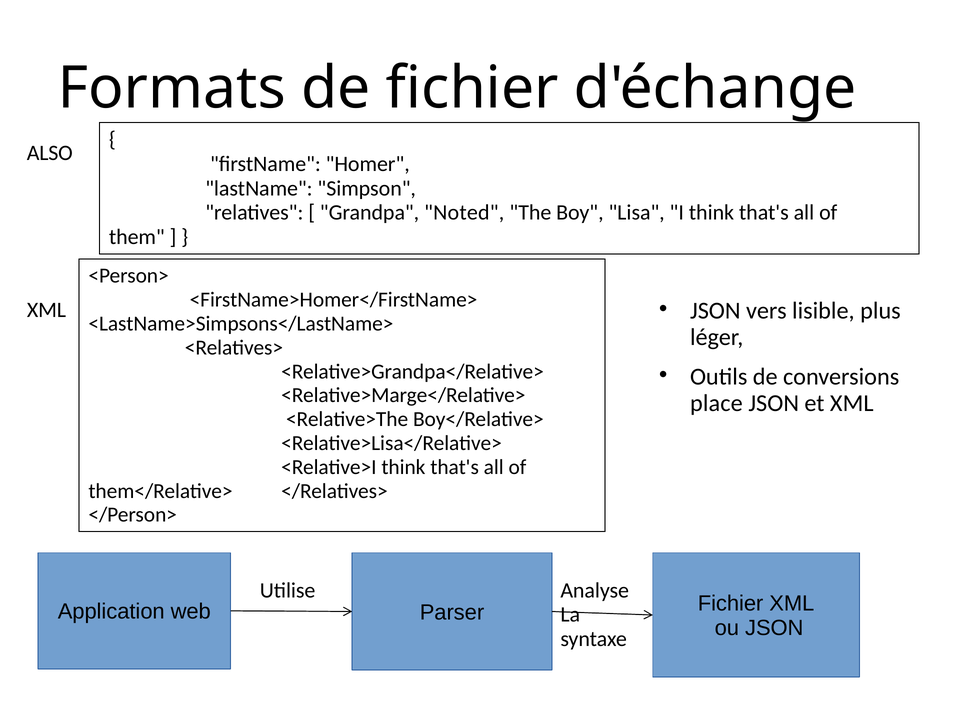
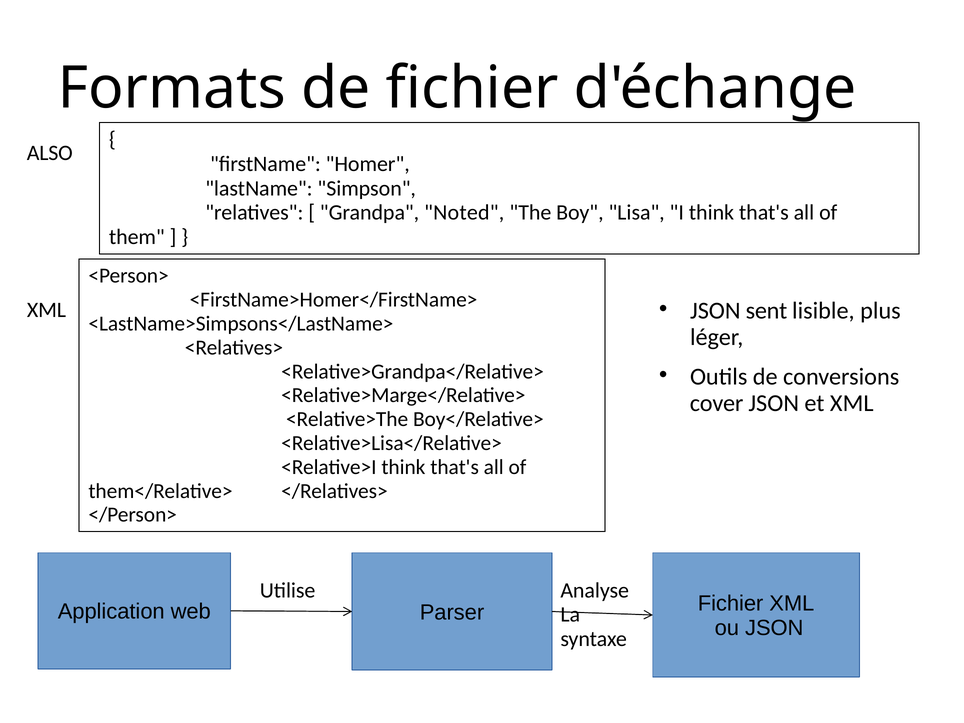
vers: vers -> sent (766, 311)
place: place -> cover (717, 403)
